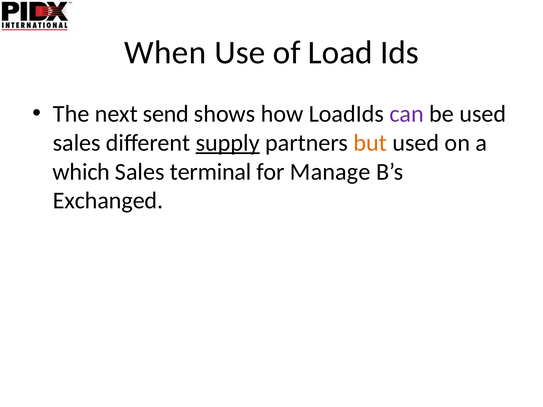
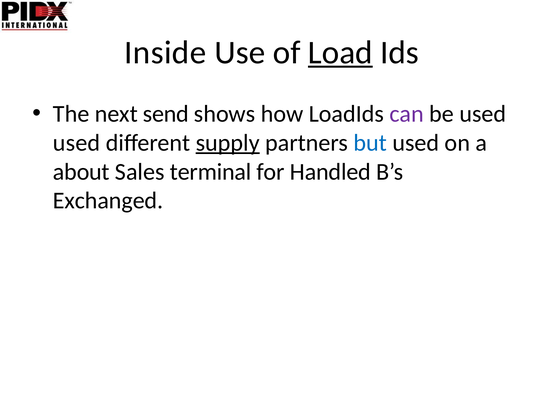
When: When -> Inside (165, 53)
Load underline: none -> present (340, 53)
sales: sales -> used (77, 143)
but colour: orange -> blue (370, 143)
which: which -> about (81, 172)
Manage: Manage -> Handled (330, 172)
